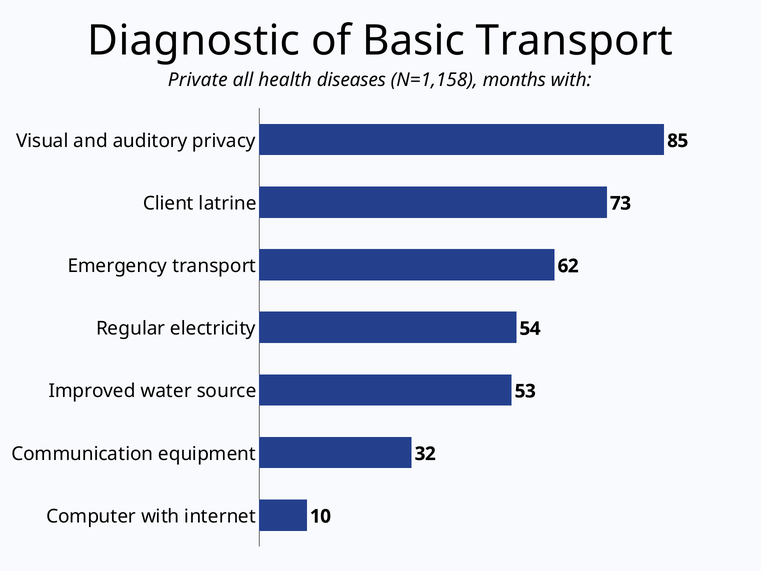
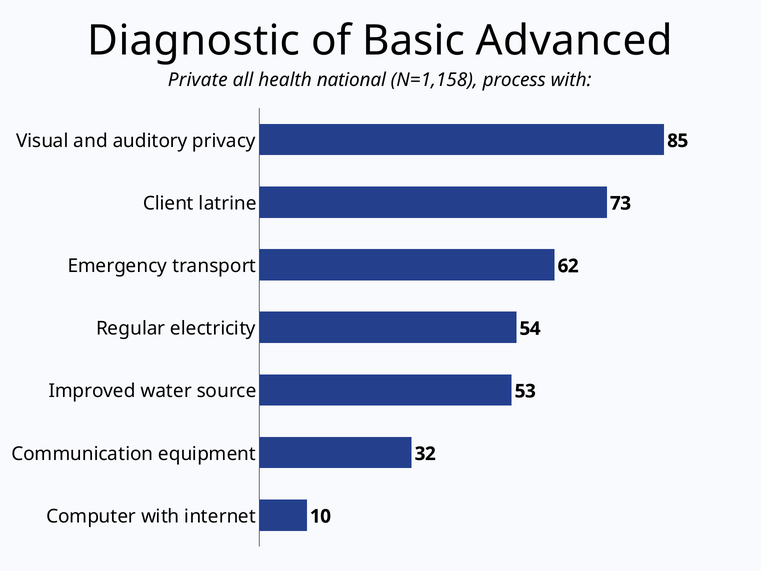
Basic Transport: Transport -> Advanced (574, 41)
diseases: diseases -> national (351, 80)
months: months -> process (514, 80)
